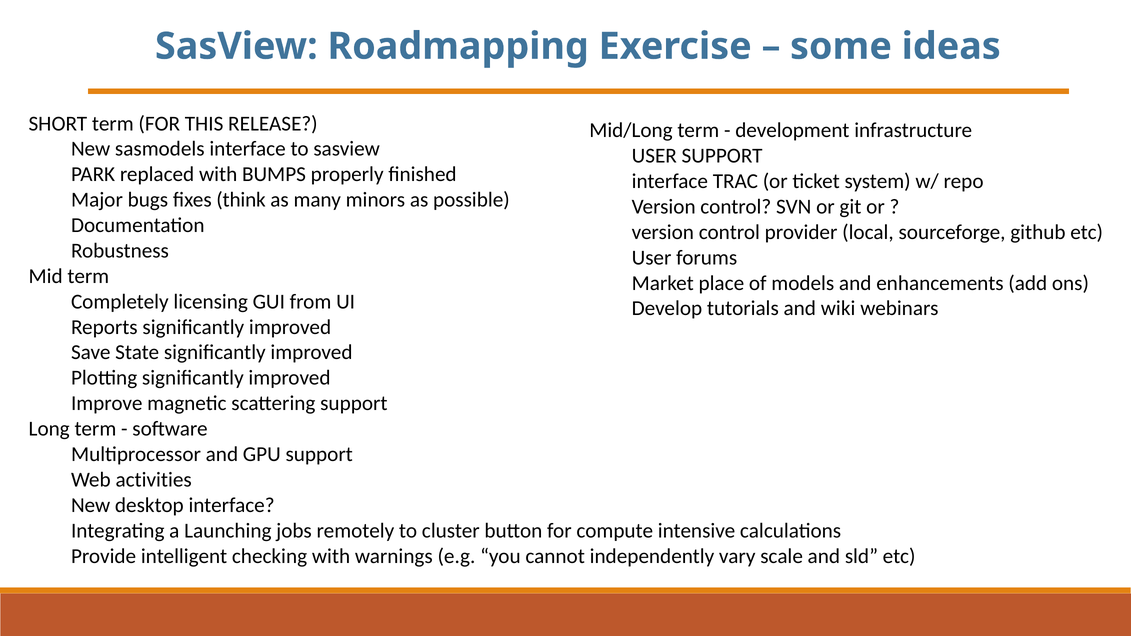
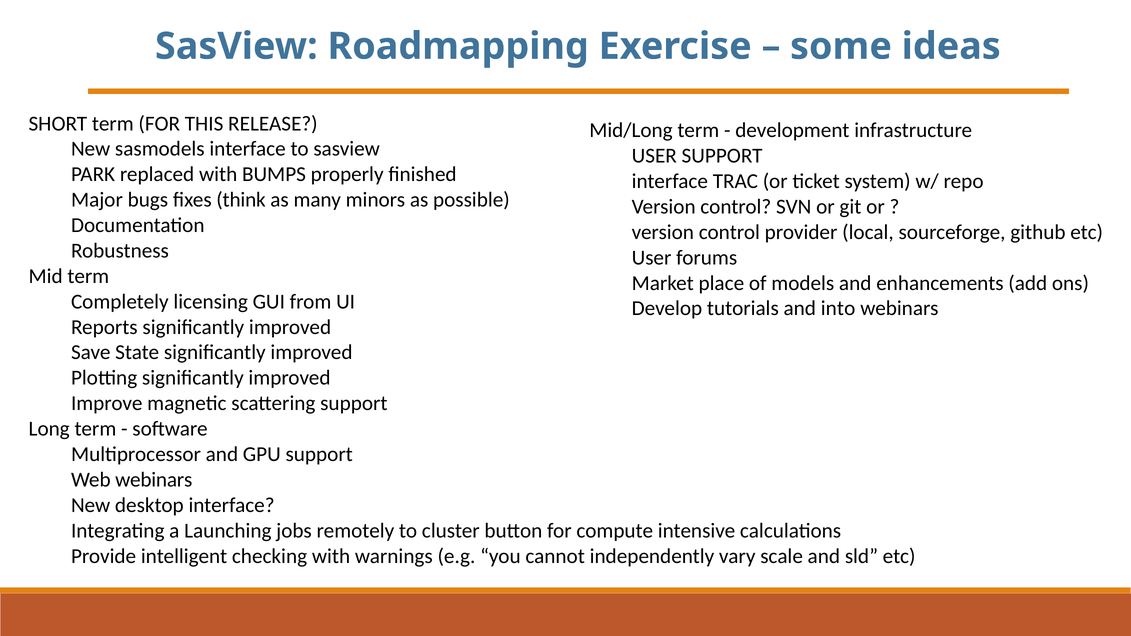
wiki: wiki -> into (838, 309)
Web activities: activities -> webinars (154, 480)
